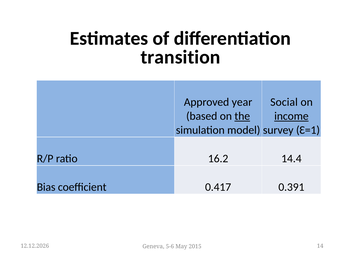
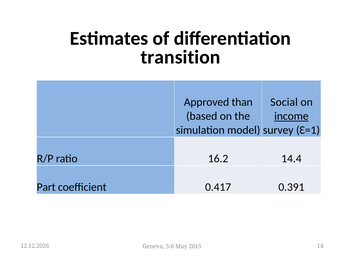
year: year -> than (242, 102)
the underline: present -> none (242, 116)
Bias: Bias -> Part (46, 187)
